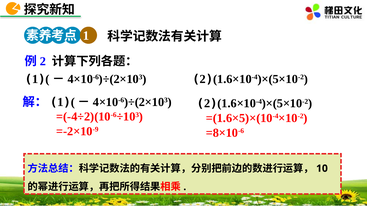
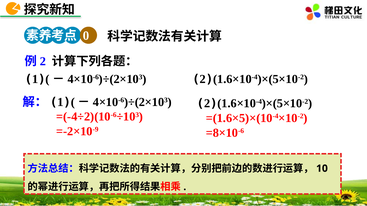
1: 1 -> 0 (86, 36)
